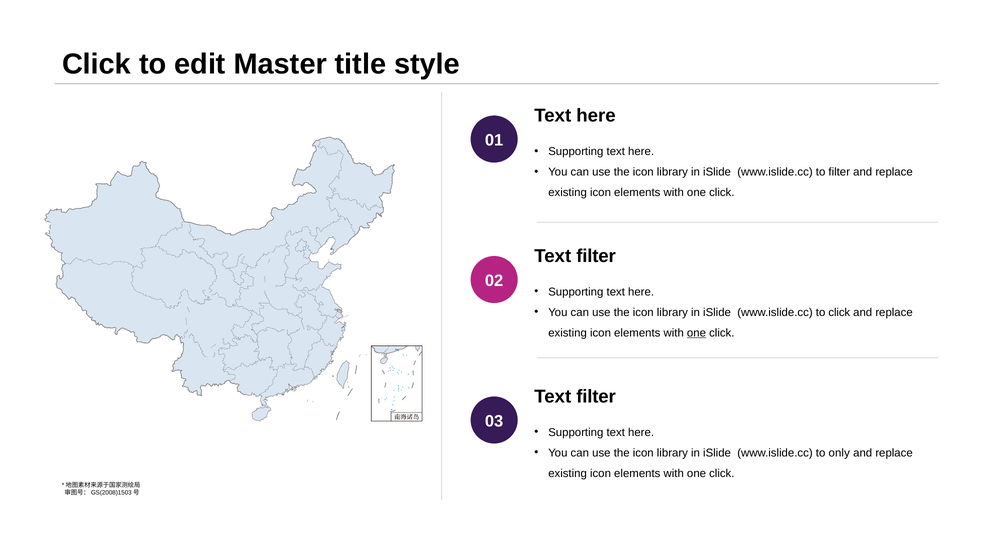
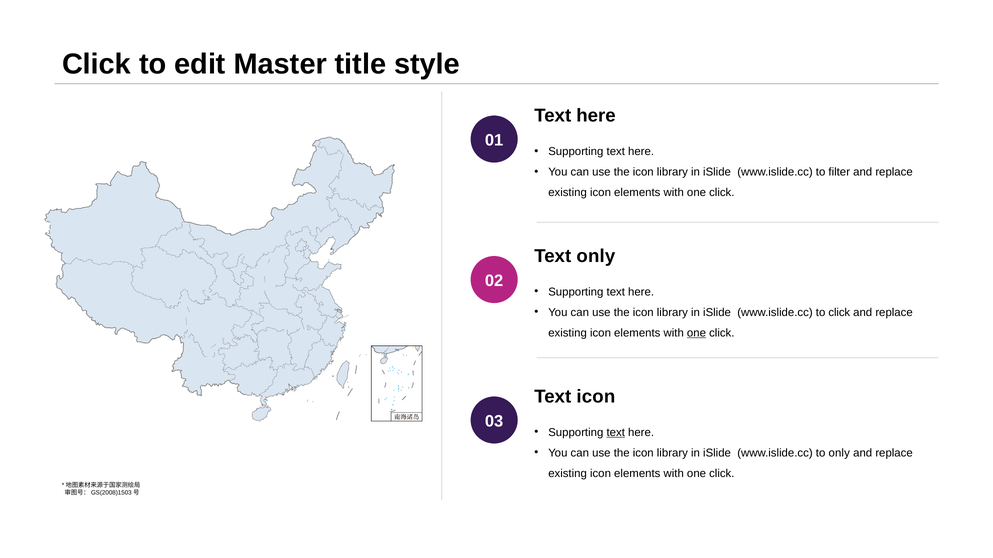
filter: filter -> only (596, 257)
filter: filter -> icon (596, 397)
text underline: none -> present (616, 433)
